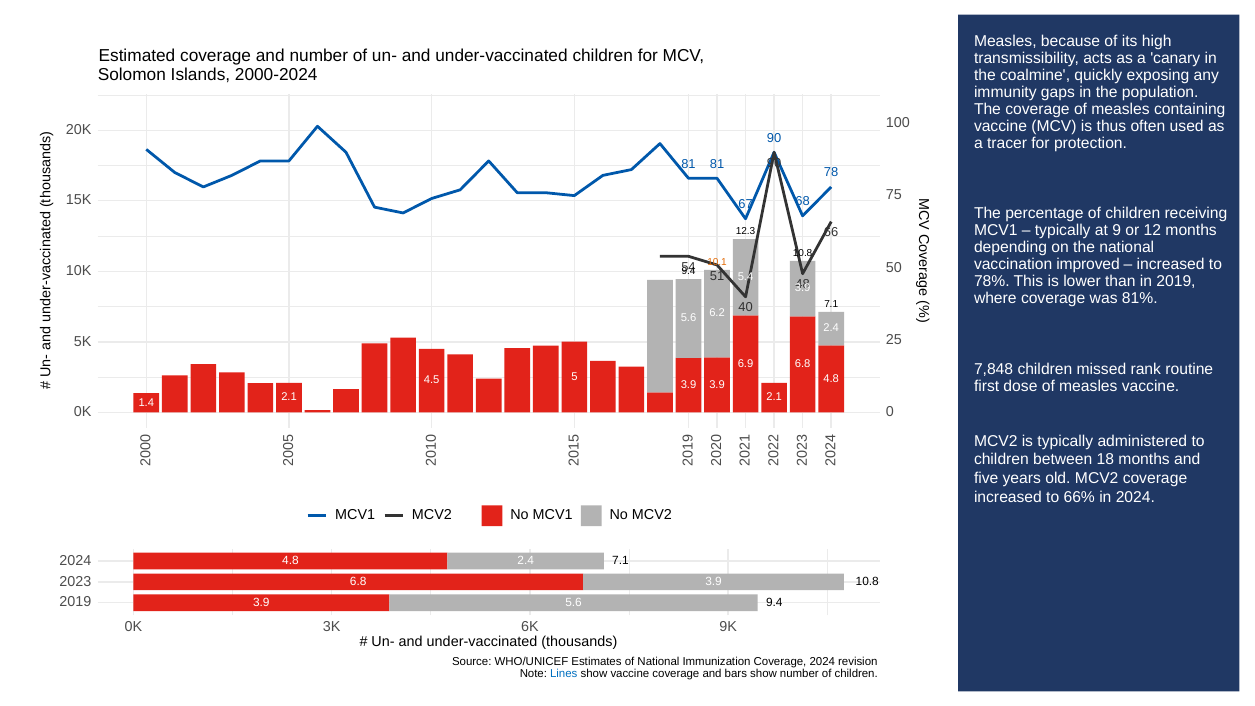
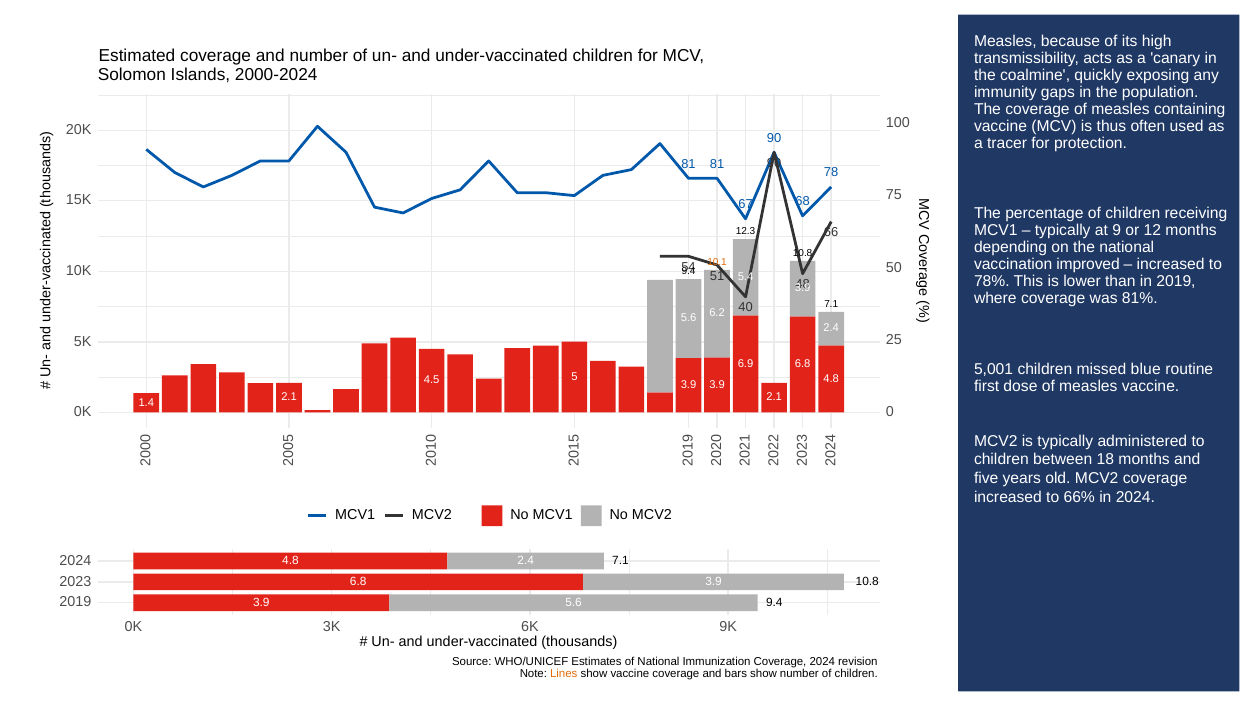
7,848: 7,848 -> 5,001 (994, 369)
rank: rank -> blue (1146, 369)
Lines colour: blue -> orange (564, 674)
